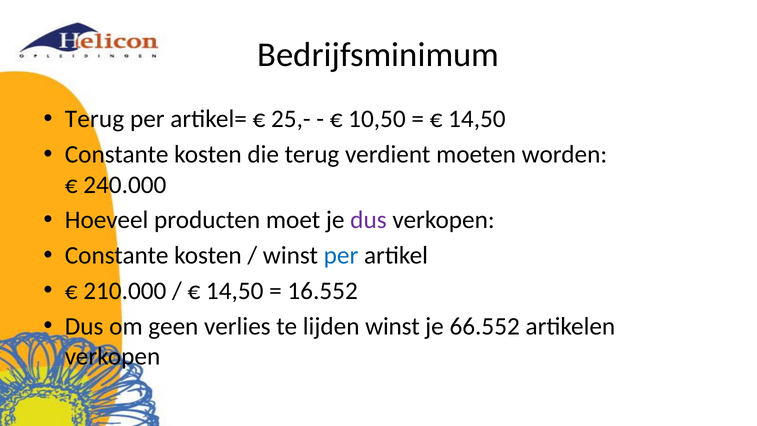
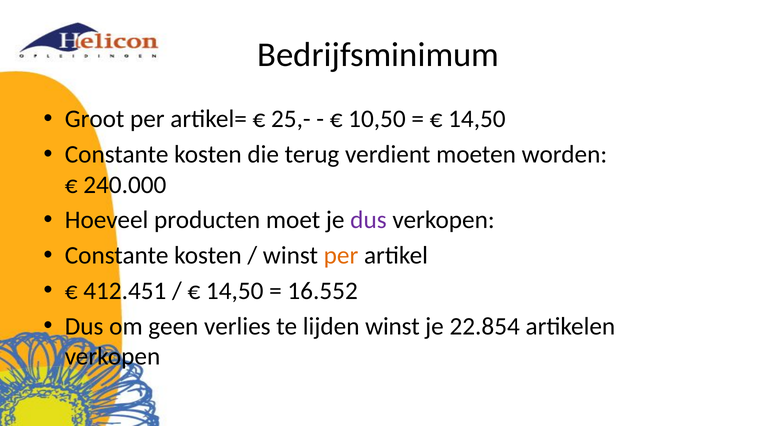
Terug: Terug -> Groot (95, 119)
per colour: blue -> orange (341, 255)
210.000: 210.000 -> 412.451 (125, 291)
66.552: 66.552 -> 22.854 (485, 326)
